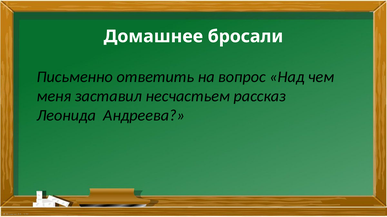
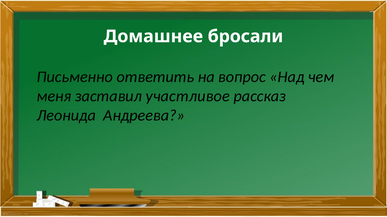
несчастьем: несчастьем -> участливое (188, 96)
